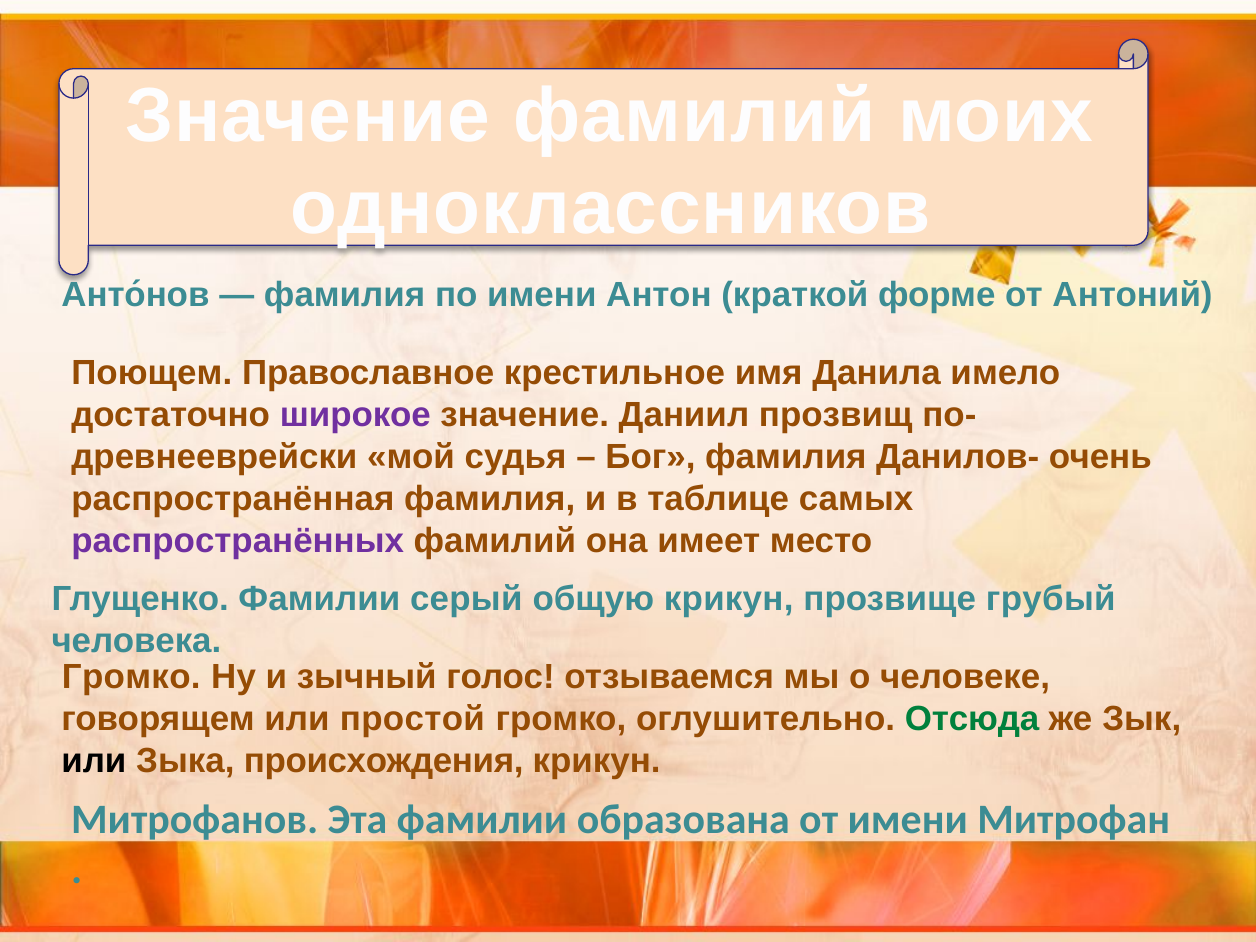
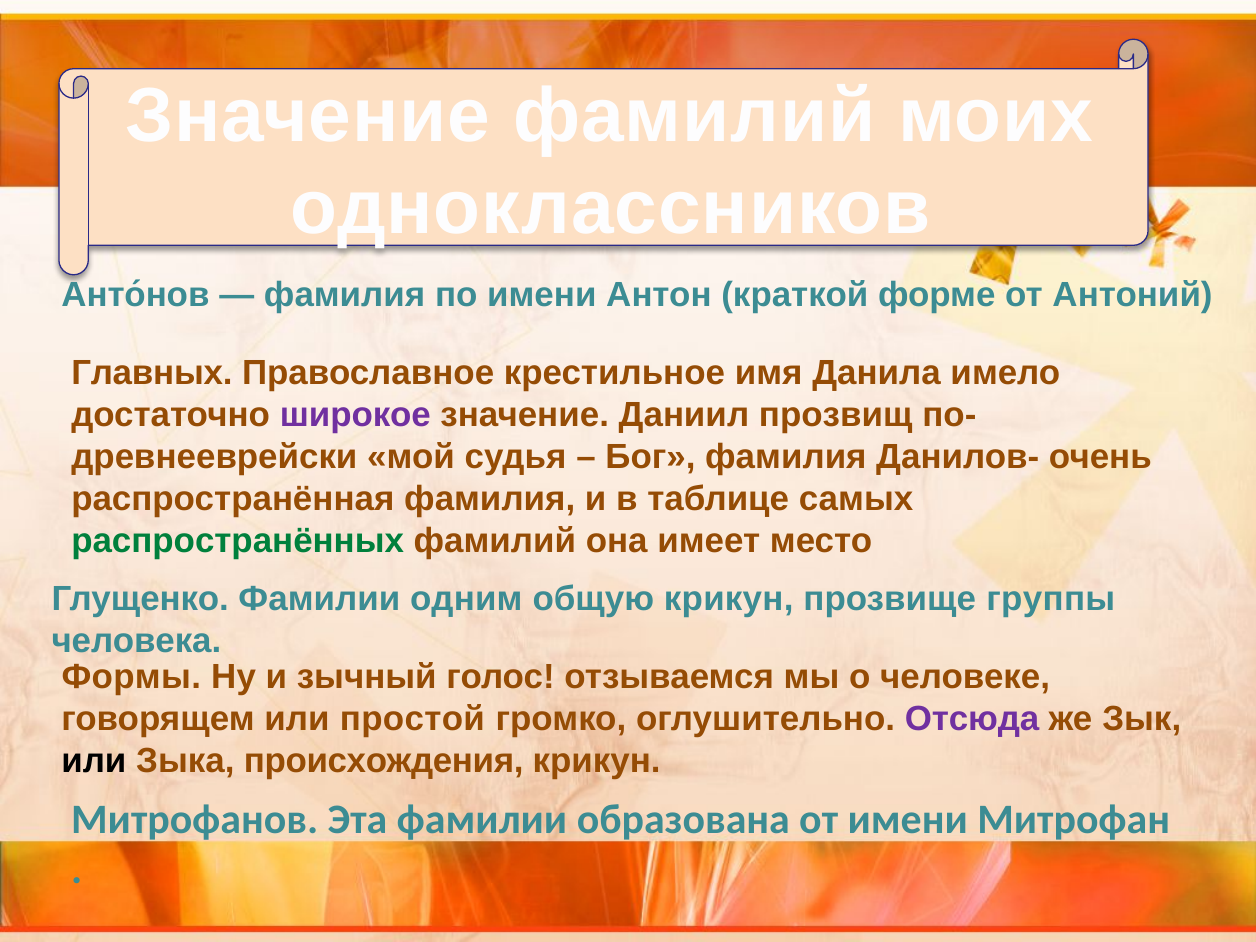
Поющем: Поющем -> Главных (152, 373)
распространённых colour: purple -> green (238, 541)
серый: серый -> одним (466, 599)
грубый: грубый -> группы (1051, 599)
Громко: Громко -> Формы (131, 677)
Отсюда colour: green -> purple (972, 719)
